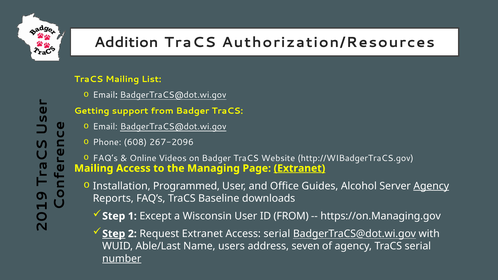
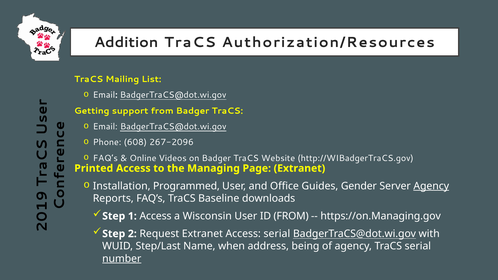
Mailing: Mailing -> Printed (94, 168)
Extranet underline: present -> none (299, 168)
Alcohol: Alcohol -> Gender (359, 186)
1 Except: Except -> Access (156, 216)
Step underline: present -> none (114, 234)
Able/Last: Able/Last -> Step/Last (158, 246)
users: users -> when (231, 246)
seven: seven -> being (305, 246)
